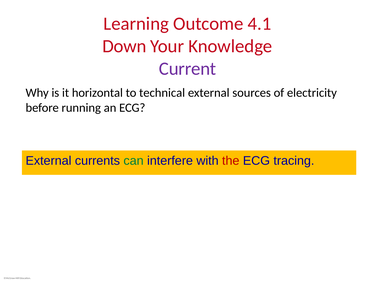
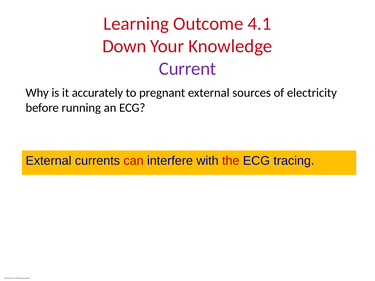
horizontal: horizontal -> accurately (97, 93)
technical: technical -> pregnant (162, 93)
can colour: green -> red (134, 161)
